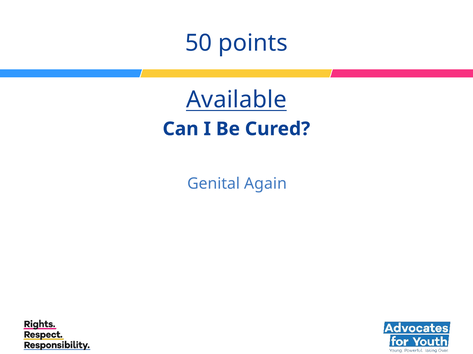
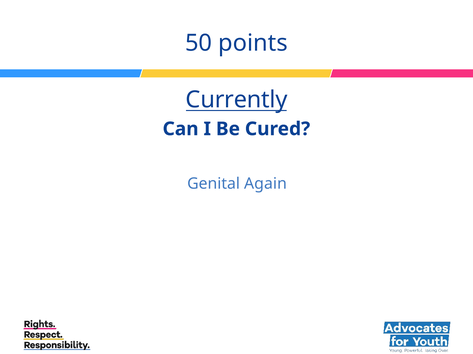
Available: Available -> Currently (237, 100)
